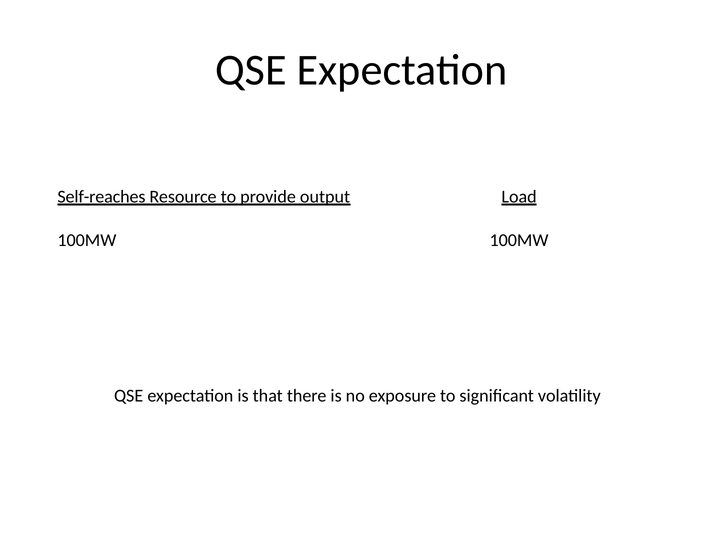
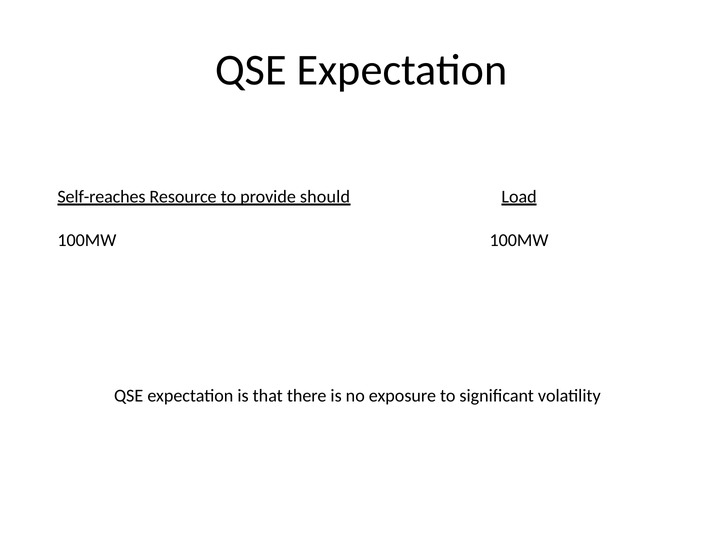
output: output -> should (325, 196)
